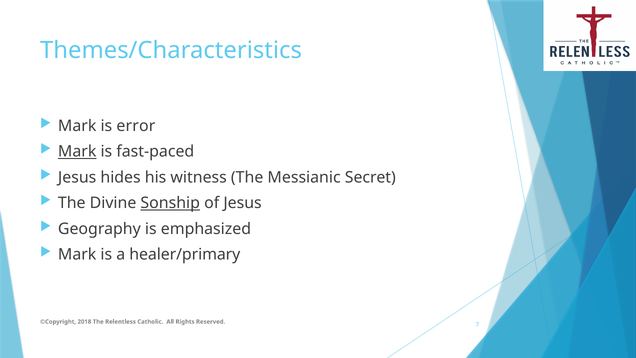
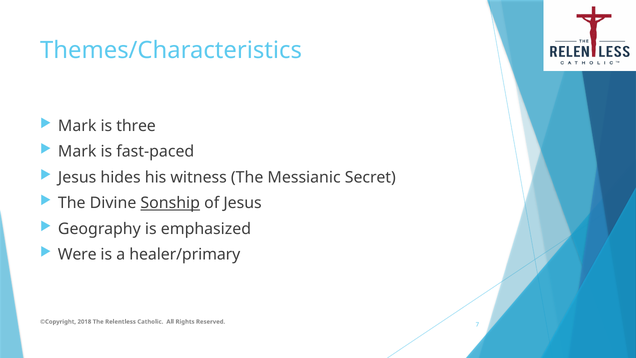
error: error -> three (136, 126)
Mark underline: present -> none (77, 151)
Mark: Mark -> Were (77, 254)
